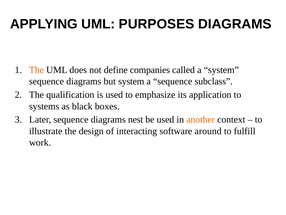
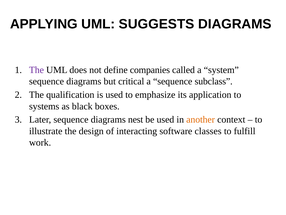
PURPOSES: PURPOSES -> SUGGESTS (157, 24)
The colour: orange -> purple (36, 70)
but system: system -> critical (131, 81)
around: around -> classes (208, 131)
